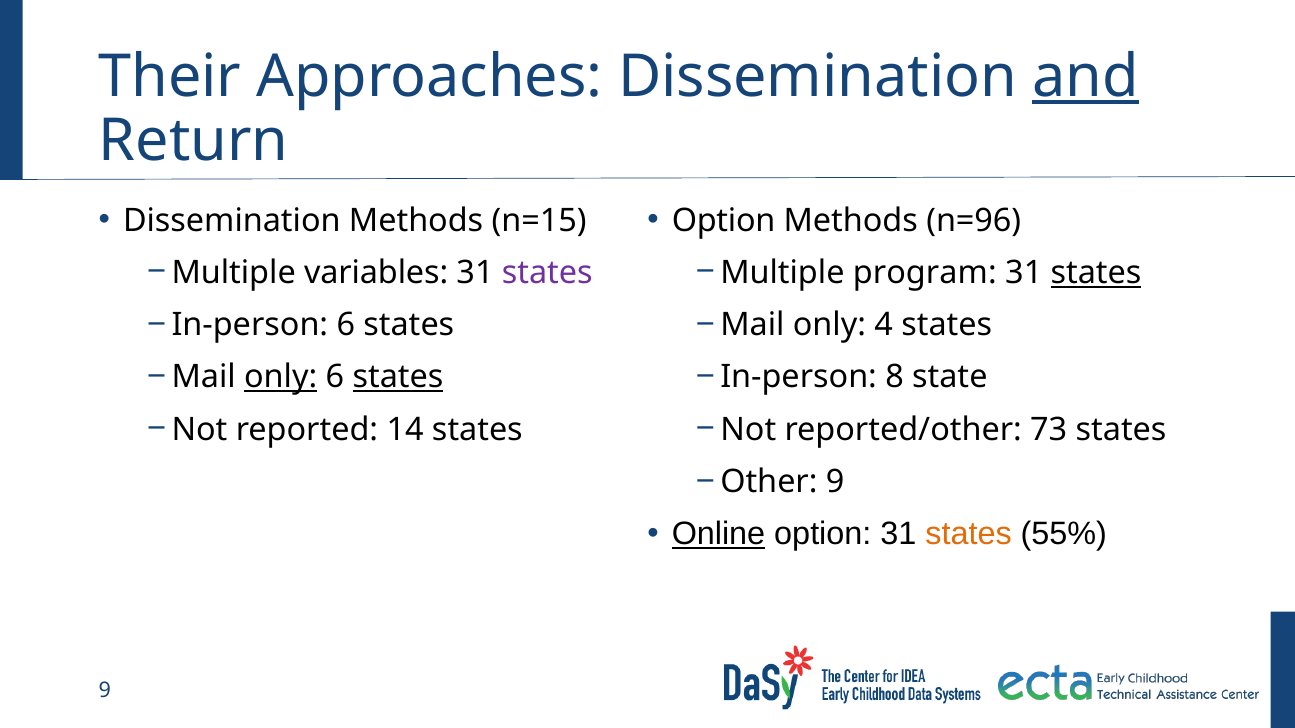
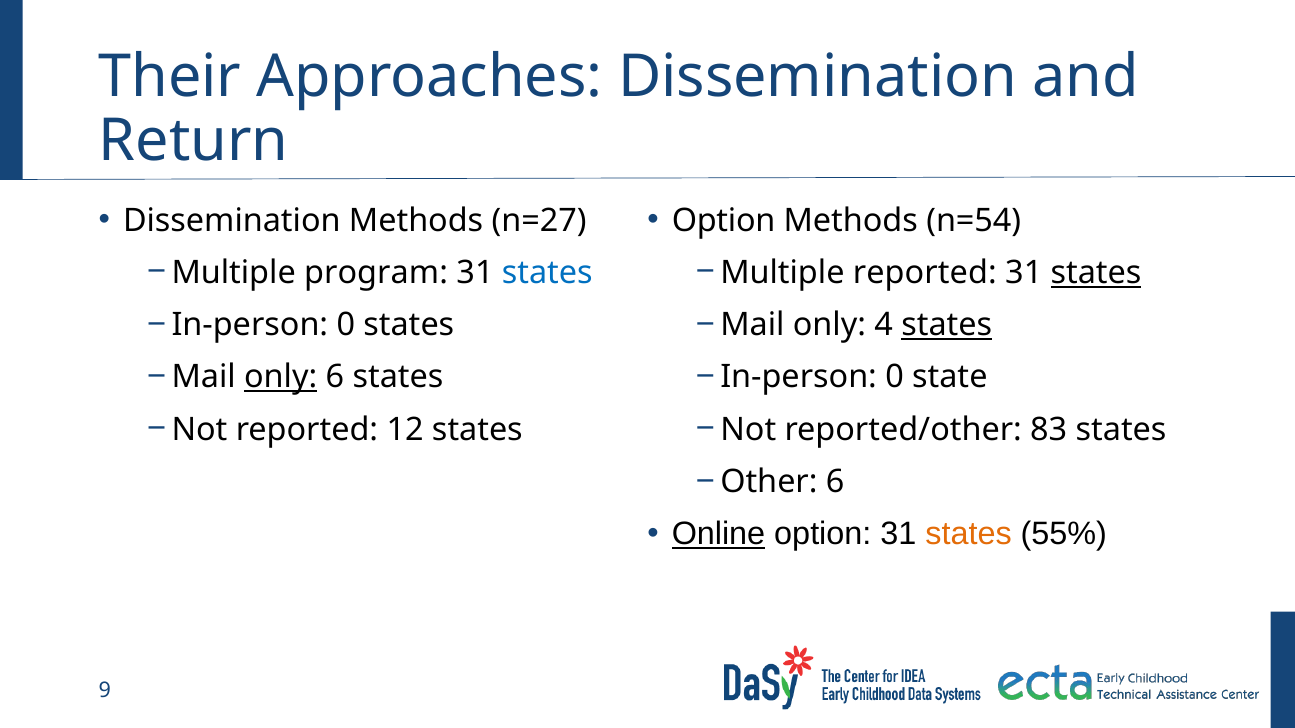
and underline: present -> none (1086, 77)
n=15: n=15 -> n=27 (539, 220)
n=96: n=96 -> n=54 (974, 220)
variables: variables -> program (376, 273)
states colour: purple -> blue (547, 273)
program: program -> reported (925, 273)
6: 6 -> 0 (346, 325)
states underline: none -> present (947, 325)
states underline: present -> none (398, 378)
8: 8 -> 0 (895, 378)
14: 14 -> 12 (405, 430)
73: 73 -> 83 (1049, 430)
9: 9 -> 6 (835, 482)
